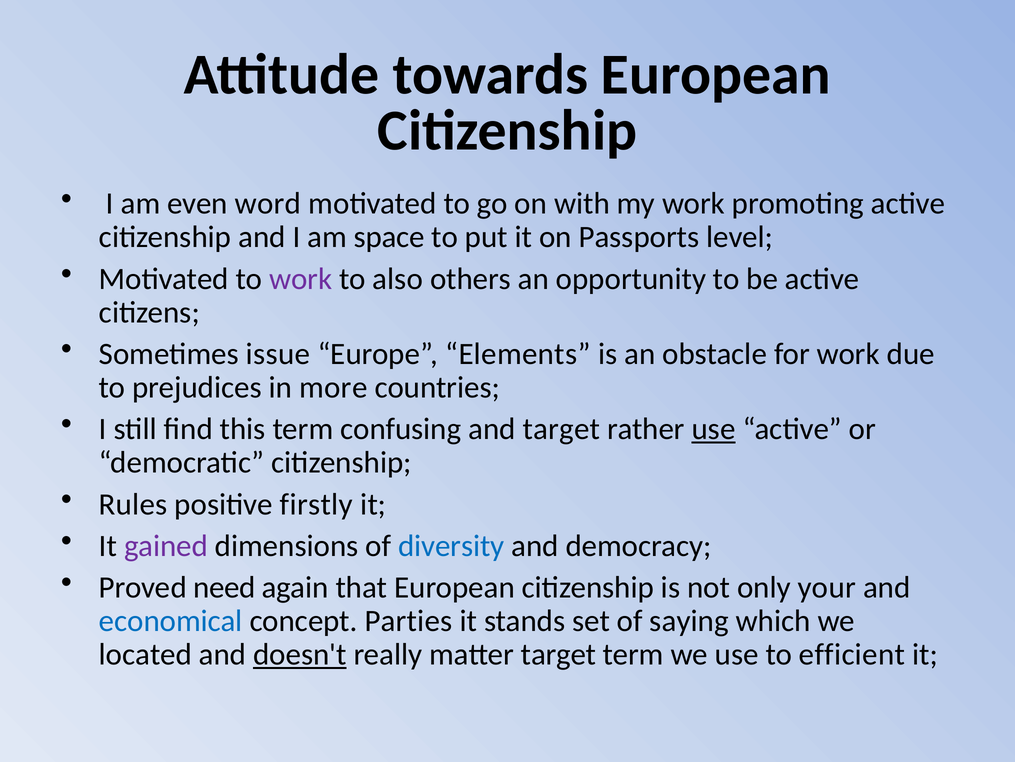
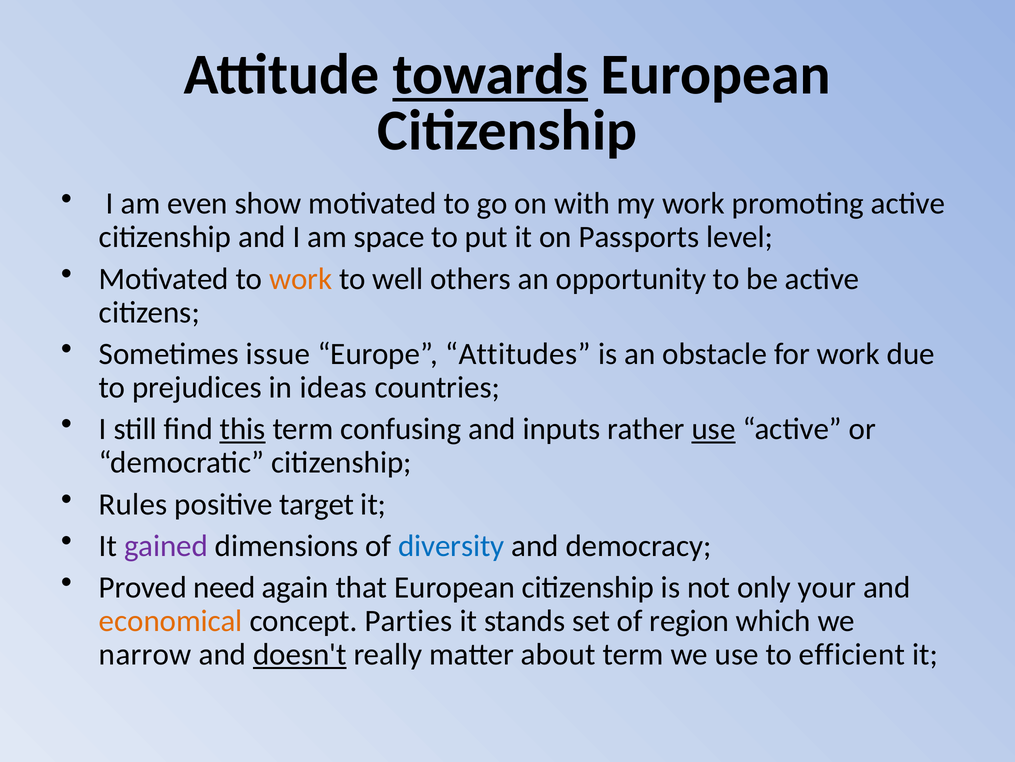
towards underline: none -> present (490, 75)
word: word -> show (268, 203)
work colour: purple -> orange (301, 279)
also: also -> well (398, 279)
Elements: Elements -> Attitudes (518, 354)
more: more -> ideas (333, 387)
this underline: none -> present (243, 429)
and target: target -> inputs (562, 429)
firstly: firstly -> target (317, 504)
economical colour: blue -> orange (171, 621)
saying: saying -> region (689, 621)
located: located -> narrow (145, 654)
matter target: target -> about (558, 654)
